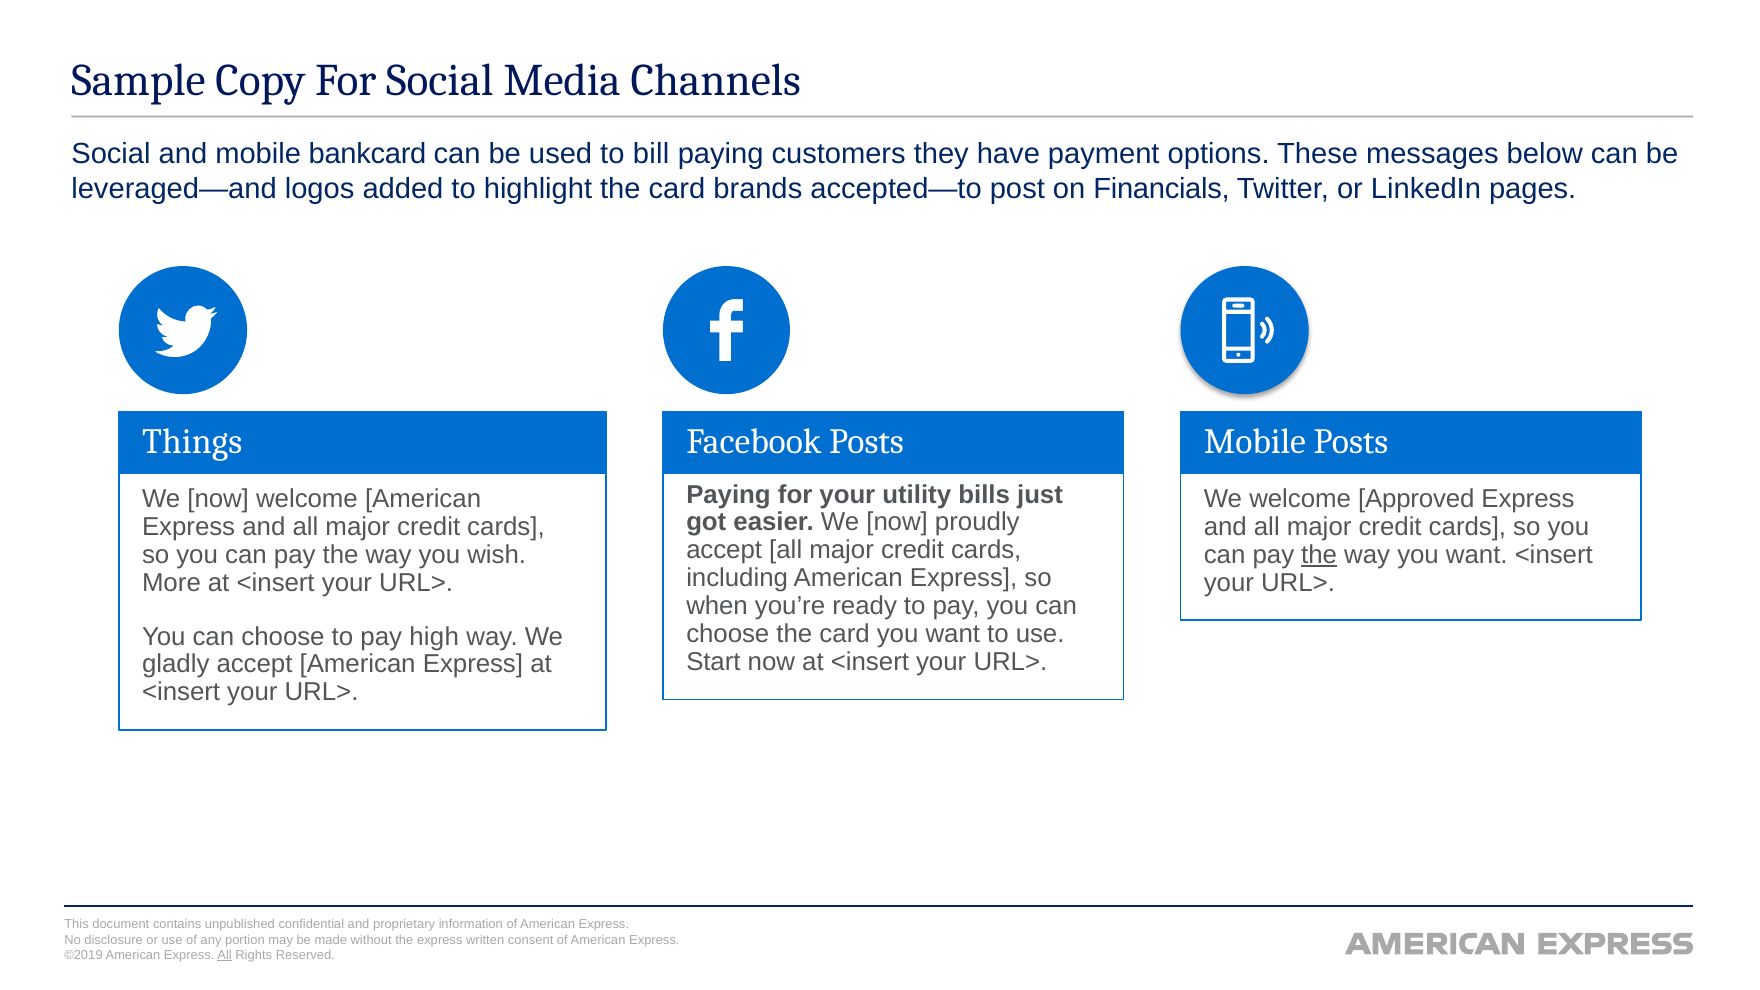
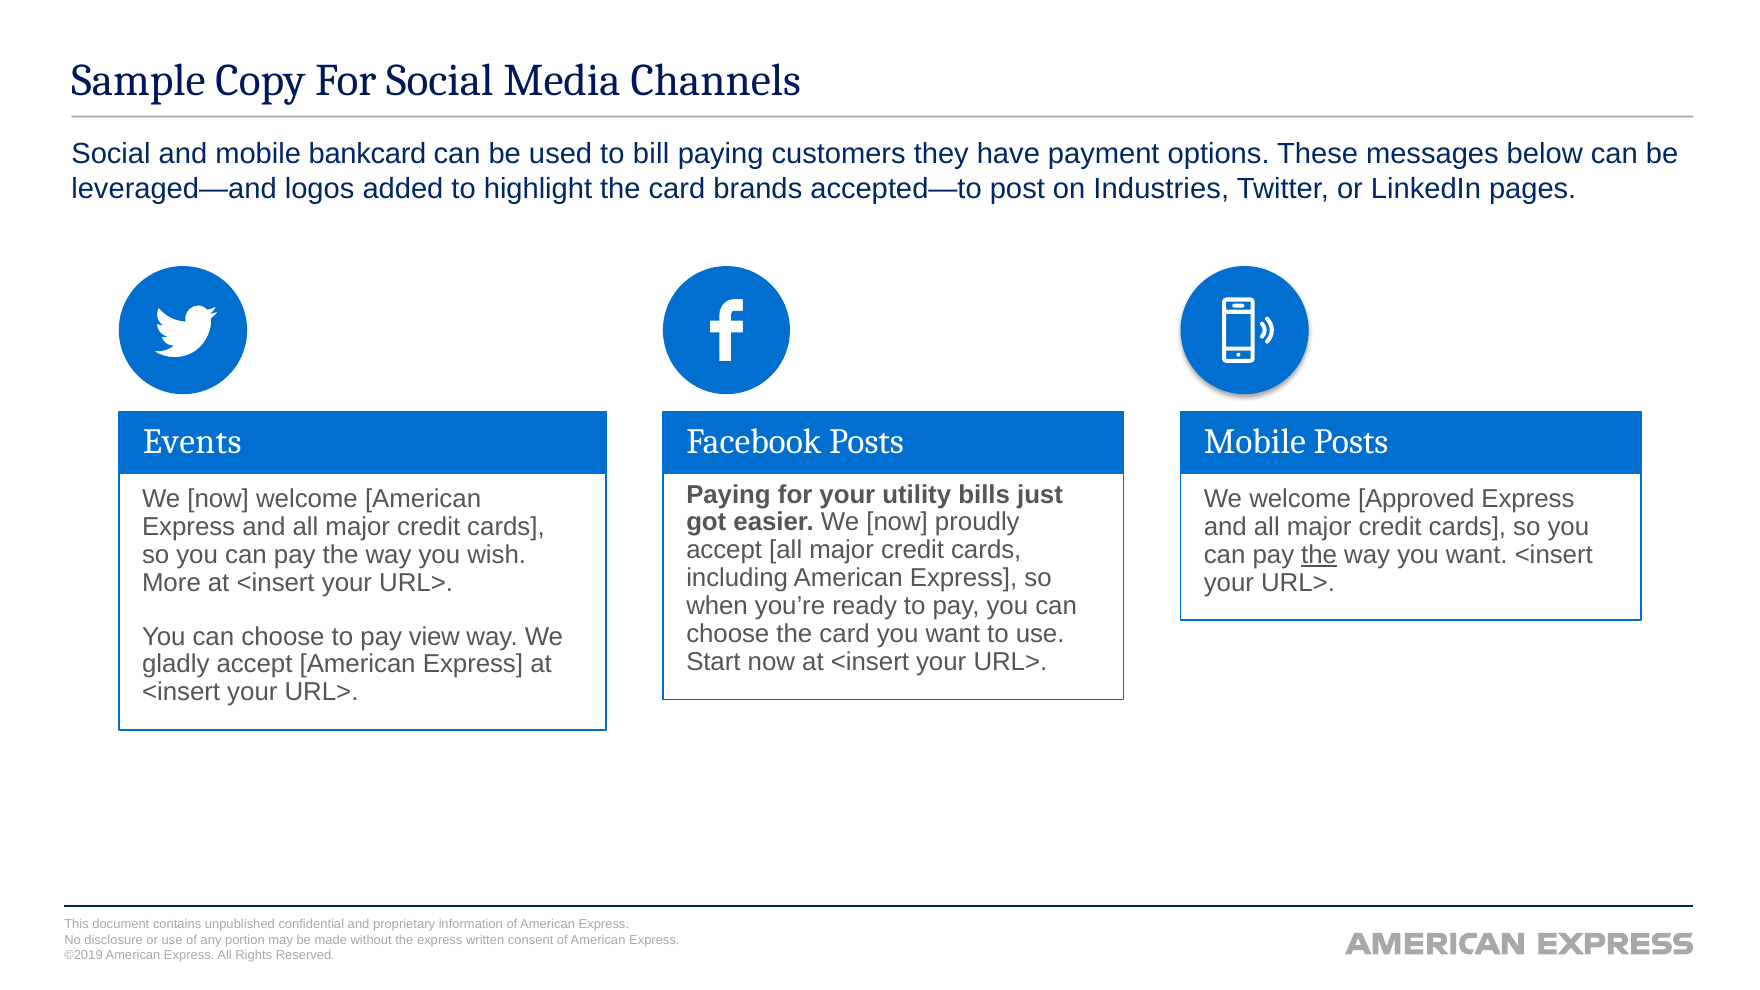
Financials: Financials -> Industries (1161, 189)
Things: Things -> Events (192, 442)
high: high -> view (434, 637)
All underline: present -> none (225, 955)
